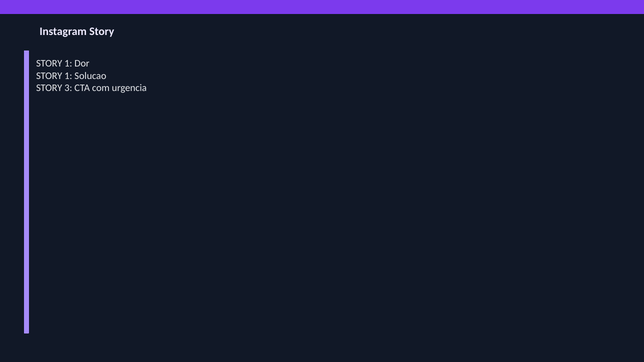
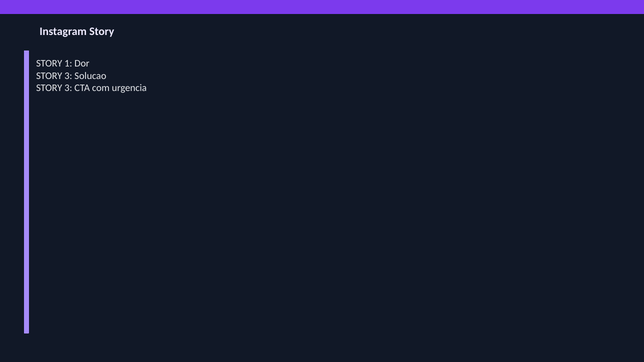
1: 1 -> 3 (68, 76)
